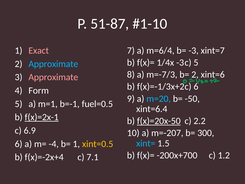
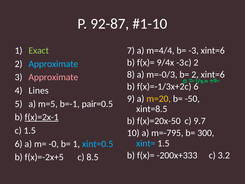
51-87: 51-87 -> 92-87 (110, 24)
Exact colour: pink -> light green (39, 50)
m=6/4: m=6/4 -> m=4/4 (160, 50)
-3 xint=7: xint=7 -> xint=6 (213, 50)
1/4x: 1/4x -> 9/4x (165, 62)
5: 5 -> 2 (196, 62)
m=-7/3: m=-7/3 -> m=-0/3 (162, 75)
Form: Form -> Lines (39, 90)
m=20 colour: light blue -> yellow (159, 99)
m=1: m=1 -> m=5 (48, 104)
fuel=0.5: fuel=0.5 -> pair=0.5 (97, 104)
xint=6.4: xint=6.4 -> xint=8.5 (152, 109)
f(x)=20x-50 underline: present -> none (159, 121)
2.2: 2.2 -> 9.7 (200, 121)
c 6.9: 6.9 -> 1.5 (30, 130)
m=-207: m=-207 -> m=-795 (167, 133)
-4: -4 -> -0 (54, 144)
xint=0.5 colour: yellow -> light blue (98, 144)
-200x+700: -200x+700 -> -200x+333 (177, 155)
1.2: 1.2 -> 3.2 (224, 155)
f(x)=-2x+4: f(x)=-2x+4 -> f(x)=-2x+5 (44, 157)
7.1: 7.1 -> 8.5 (93, 157)
